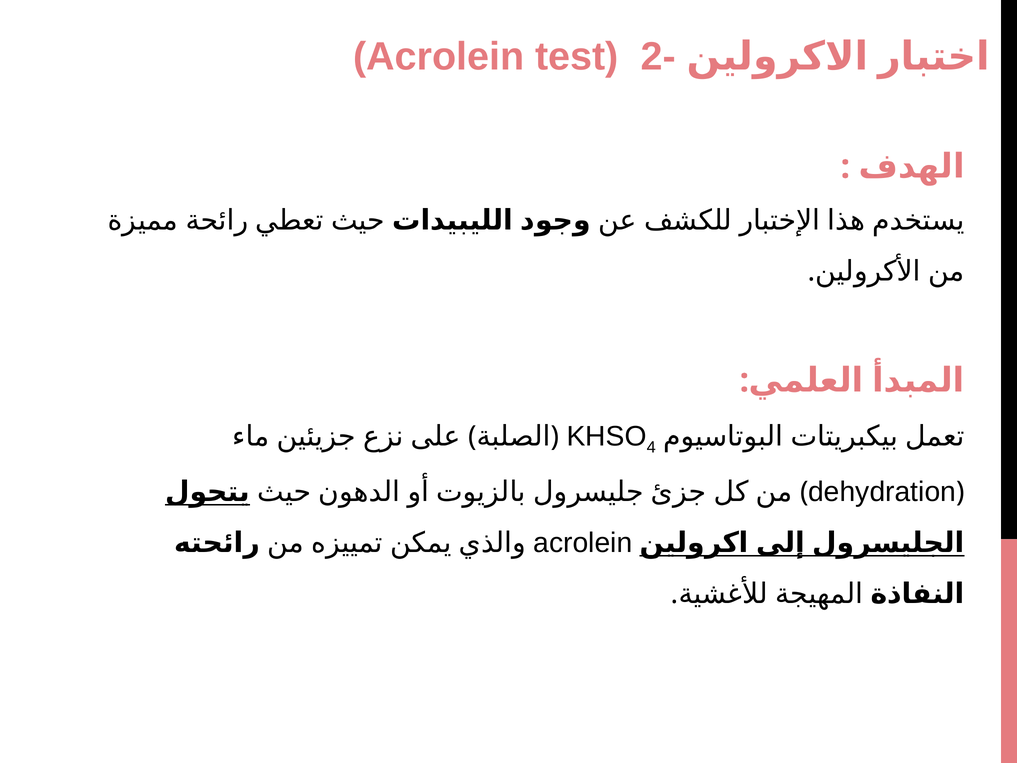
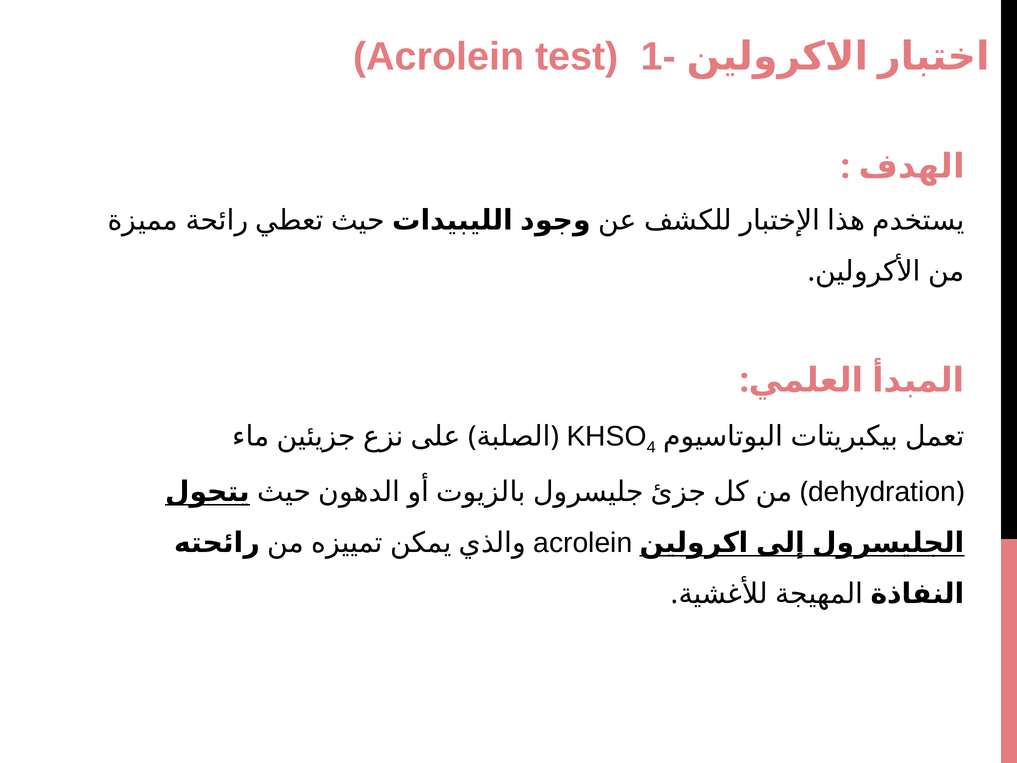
2-: 2- -> 1- (658, 57)
